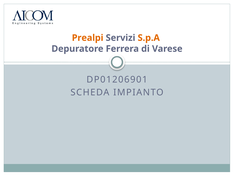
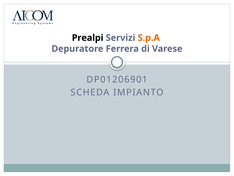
Prealpi colour: orange -> black (88, 38)
